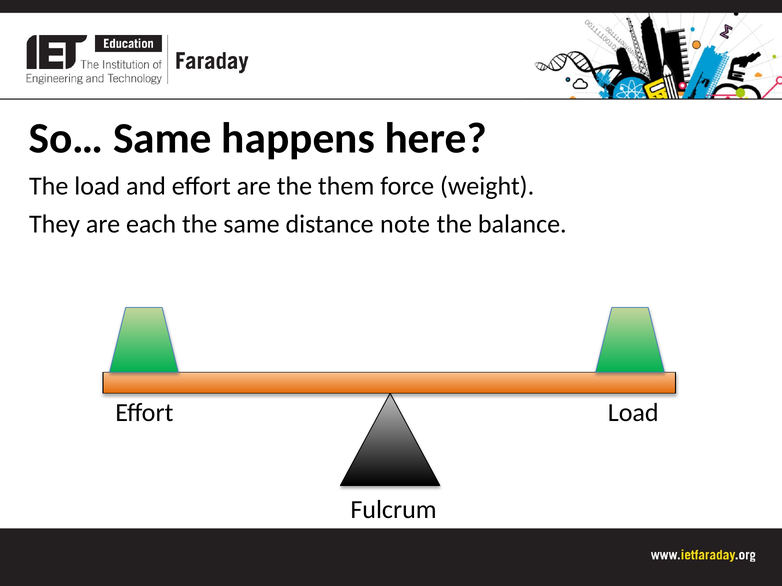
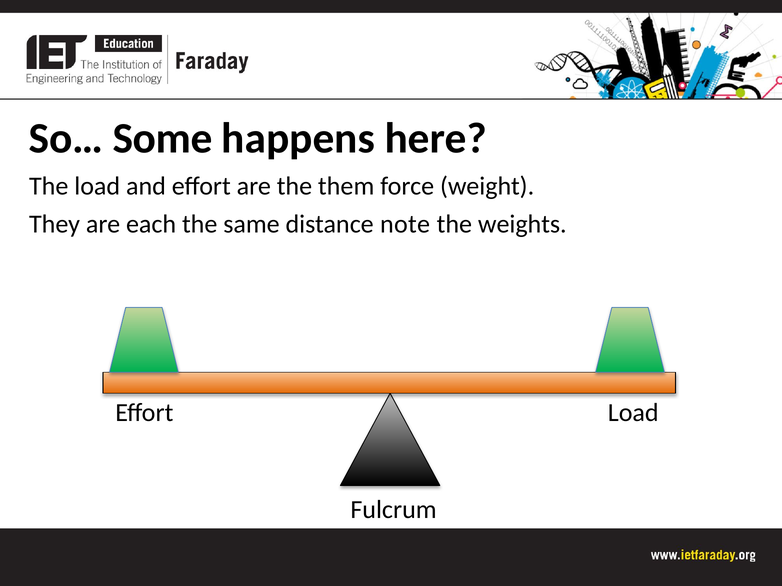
So… Same: Same -> Some (163, 139)
balance: balance -> weights (522, 224)
